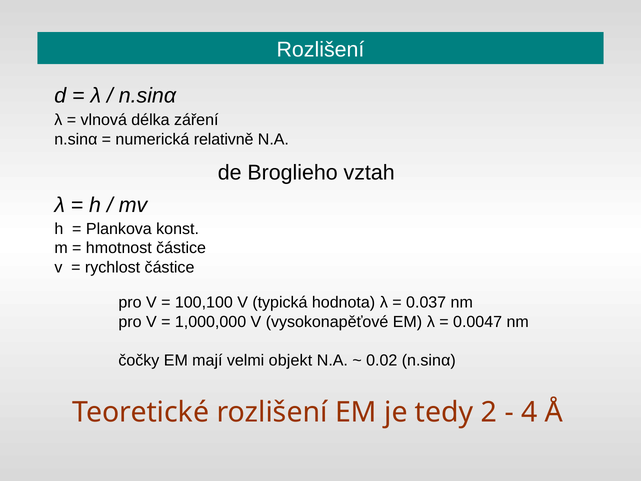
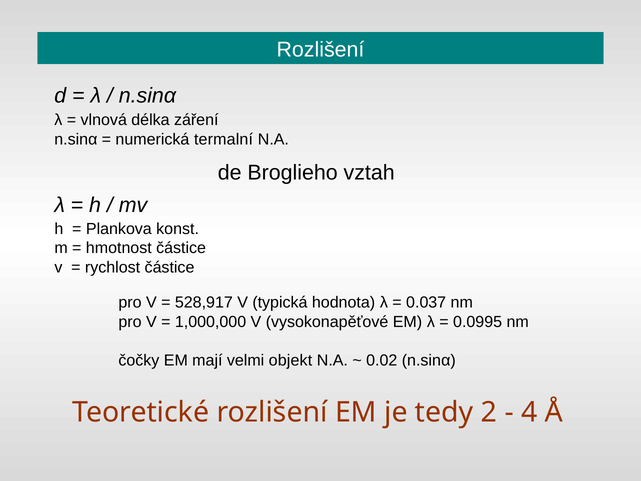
relativně: relativně -> termalní (224, 139)
100,100: 100,100 -> 528,917 (204, 302)
0.0047: 0.0047 -> 0.0995 (478, 322)
